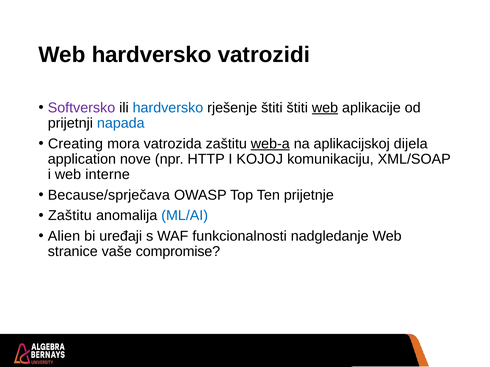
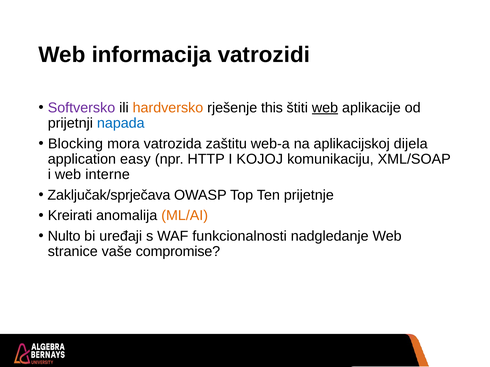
Web hardversko: hardversko -> informacija (152, 55)
hardversko colour: blue -> orange (168, 108)
rješenje štiti: štiti -> this (272, 108)
Creating: Creating -> Blocking (75, 144)
web-a underline: present -> none (270, 144)
nove: nove -> easy (135, 159)
Because/sprječava: Because/sprječava -> Zaključak/sprječava (109, 195)
Zaštitu: Zaštitu -> Kreirati (70, 216)
ML/AI colour: blue -> orange (185, 216)
Alien: Alien -> Nulto (64, 236)
